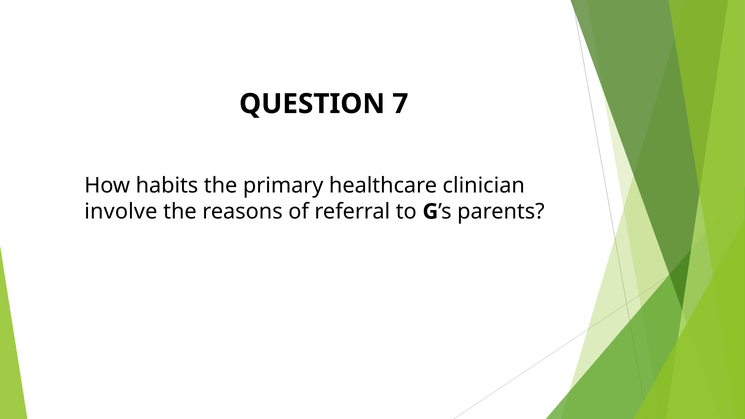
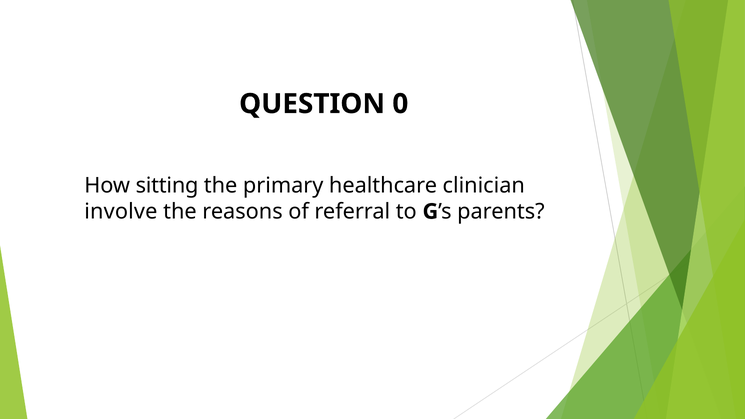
7: 7 -> 0 (400, 104)
habits: habits -> sitting (167, 185)
